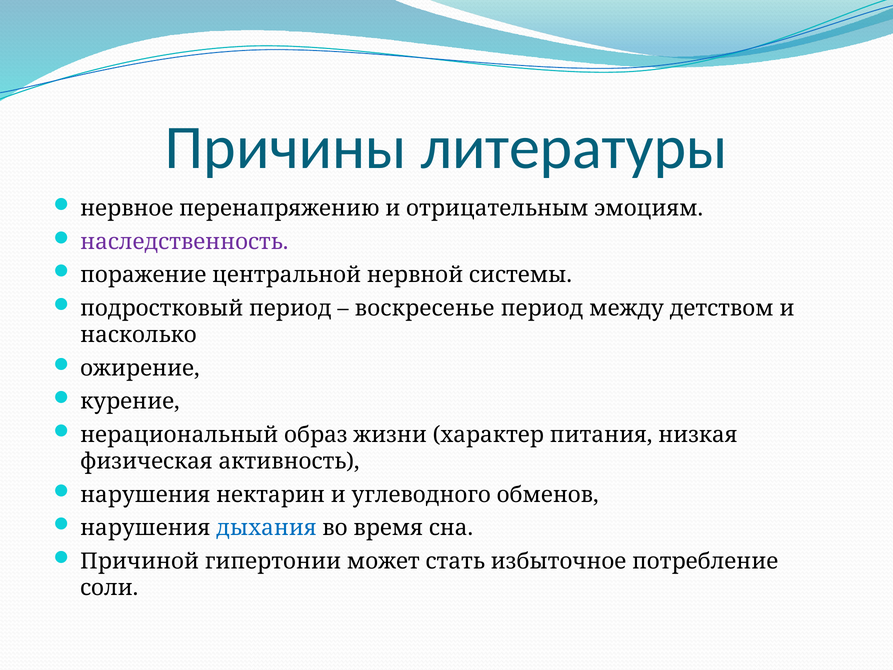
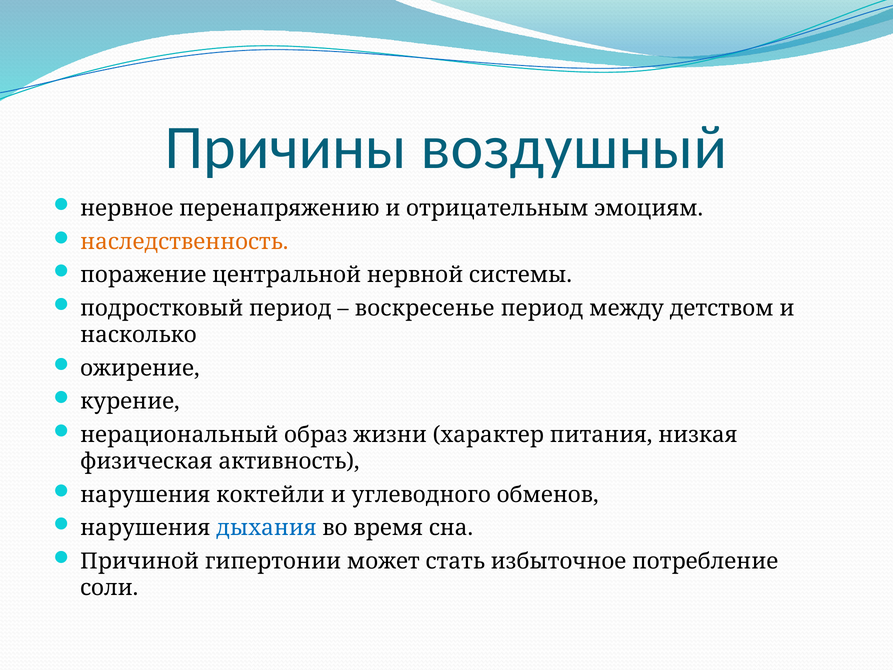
литературы: литературы -> воздушный (574, 147)
наследственность colour: purple -> orange (184, 242)
нектарин: нектарин -> коктейли (270, 495)
